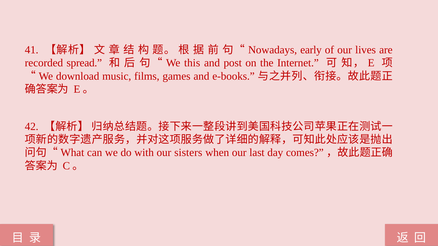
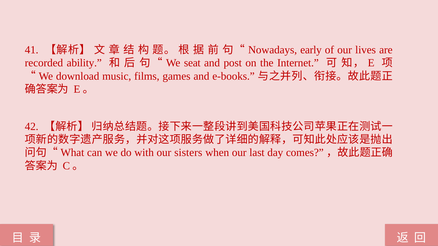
spread: spread -> ability (84, 63)
this: this -> seat (192, 63)
